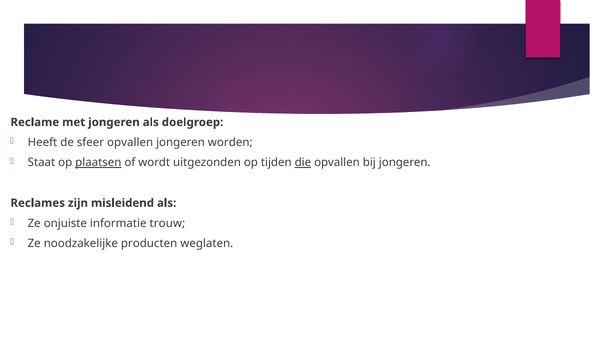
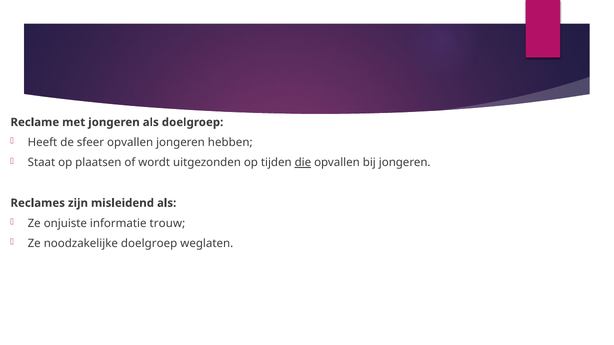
worden: worden -> hebben (230, 143)
plaatsen underline: present -> none (98, 163)
noodzakelijke producten: producten -> doelgroep (149, 244)
